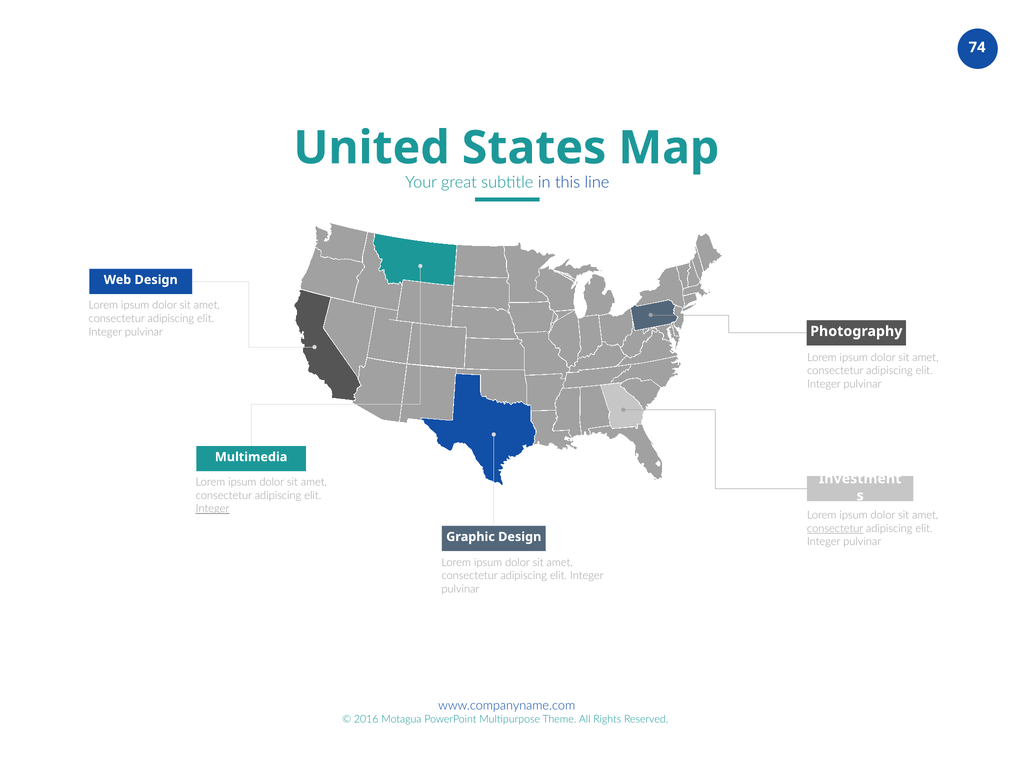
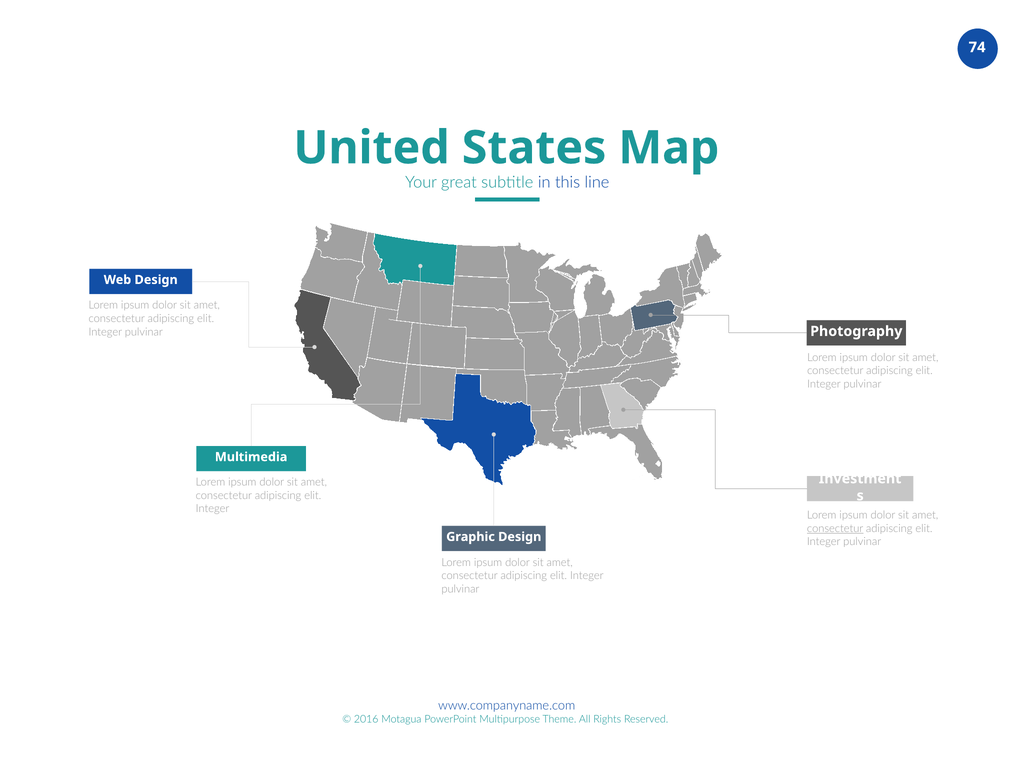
Integer underline: present -> none (213, 509)
